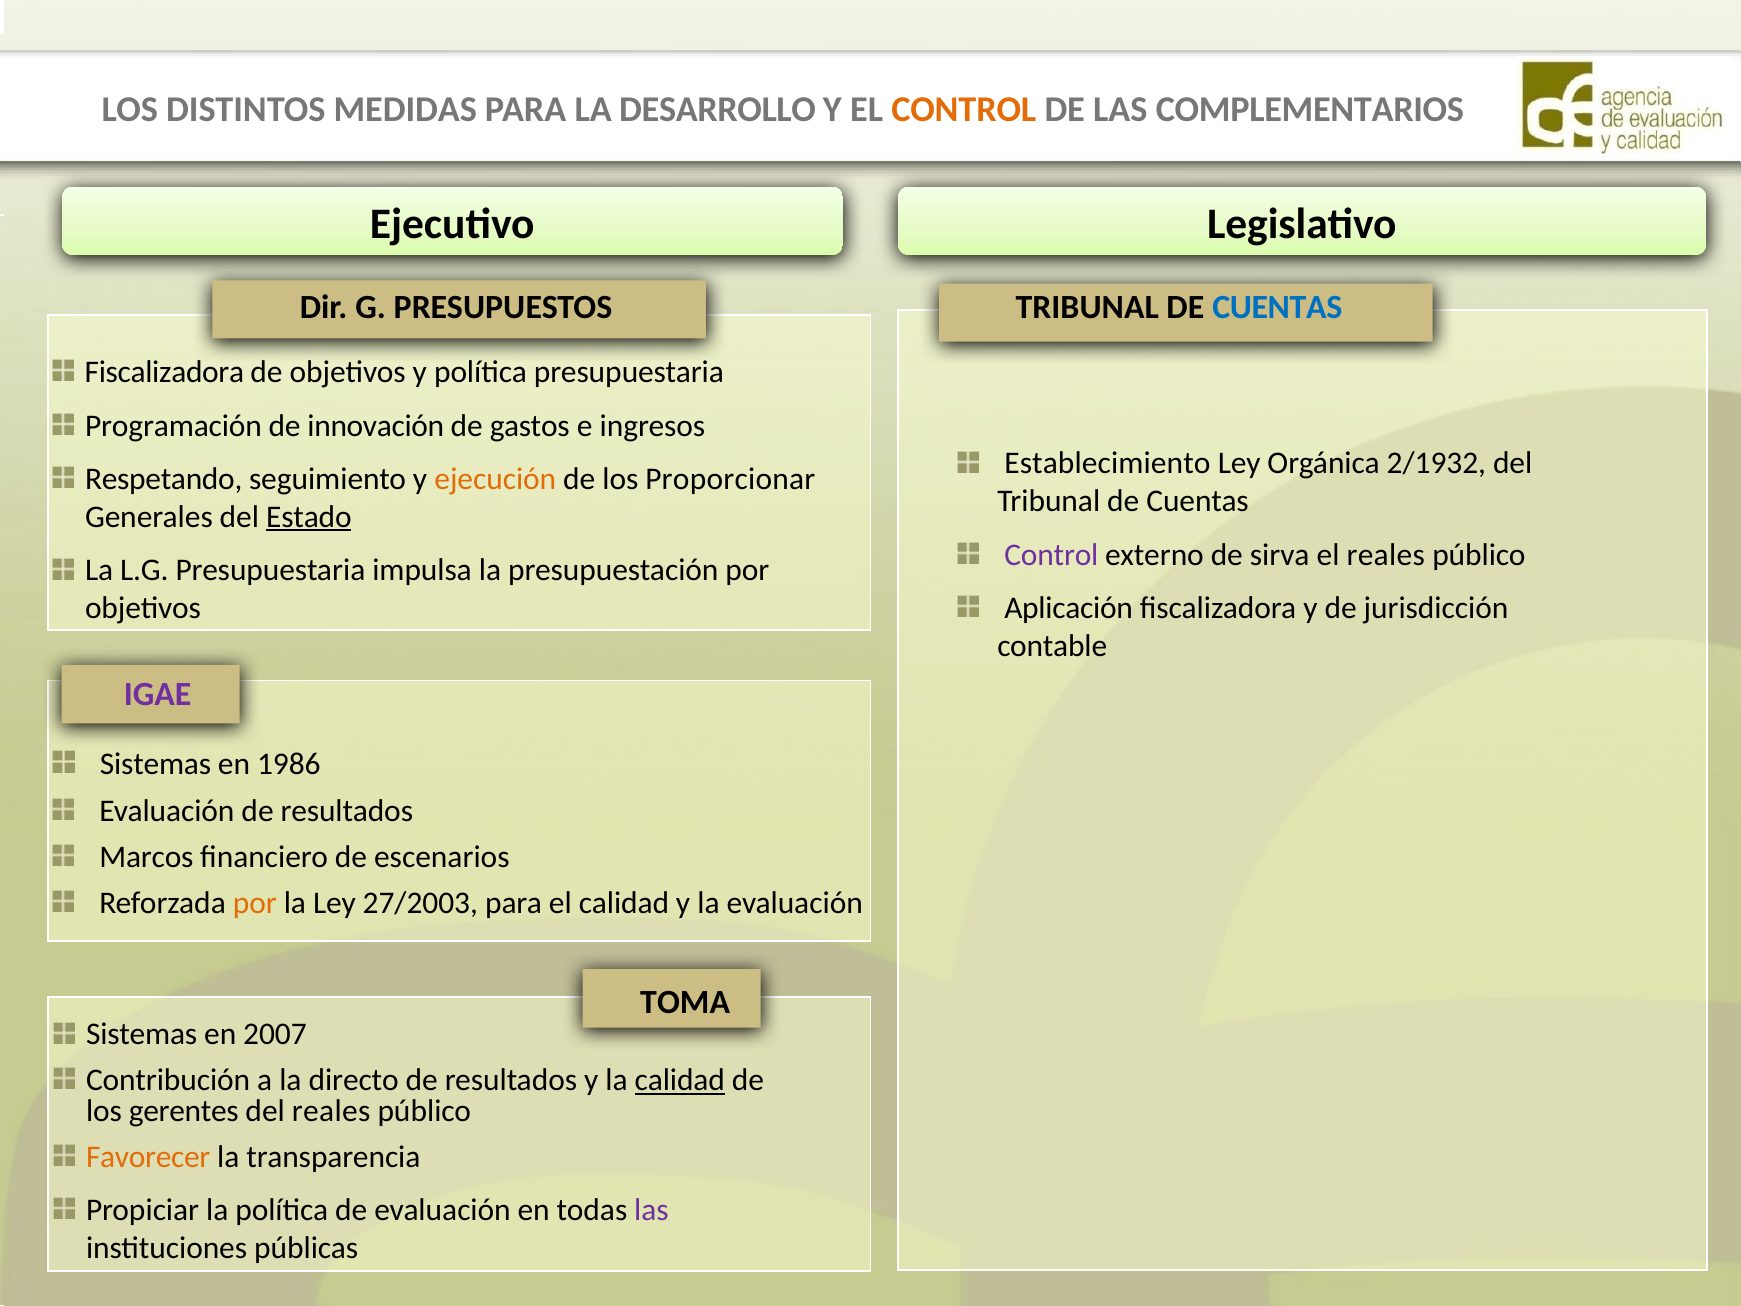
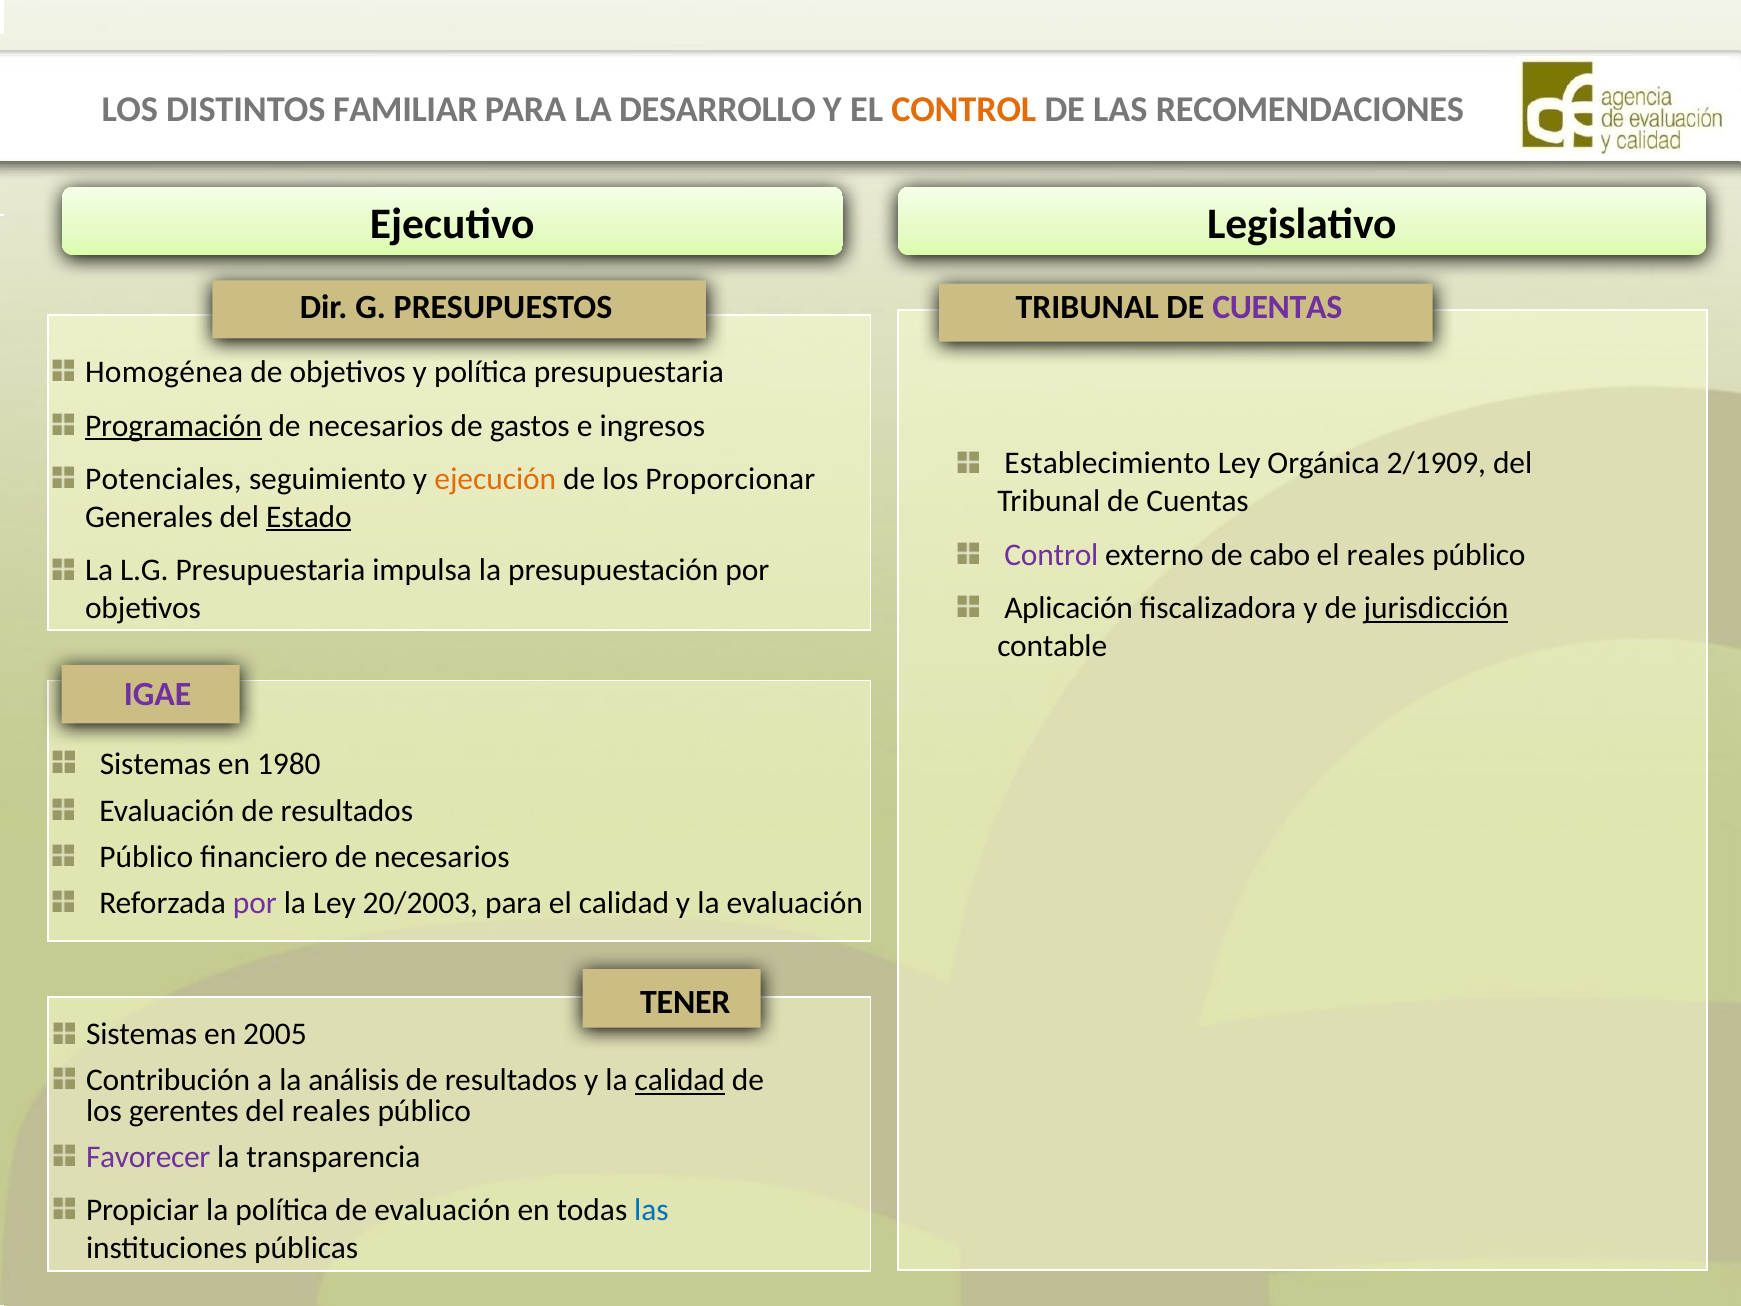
MEDIDAS: MEDIDAS -> FAMILIAR (405, 110)
COMPLEMENTARIOS: COMPLEMENTARIOS -> RECOMENDACIONES (1310, 110)
CUENTAS colour: blue -> purple (1277, 307)
Fiscalizadora: Fiscalizadora -> Homogénea (164, 372)
Programación underline: none -> present (173, 426)
innovación: innovación -> necesarios (376, 426)
2/1932: 2/1932 -> 2/1909 (1436, 463)
Respetando: Respetando -> Potenciales (163, 479)
sirva: sirva -> cabo (1280, 555)
jurisdicción underline: none -> present (1436, 608)
1986: 1986 -> 1980 (289, 764)
Marcos: Marcos -> Público (146, 857)
financiero de escenarios: escenarios -> necesarios (442, 857)
por colour: orange -> purple (255, 903)
27/2003: 27/2003 -> 20/2003 (420, 903)
TOMA: TOMA -> TENER (685, 1002)
2007: 2007 -> 2005 (275, 1034)
directo: directo -> análisis (354, 1080)
Favorecer colour: orange -> purple (148, 1156)
las colour: purple -> blue (652, 1210)
